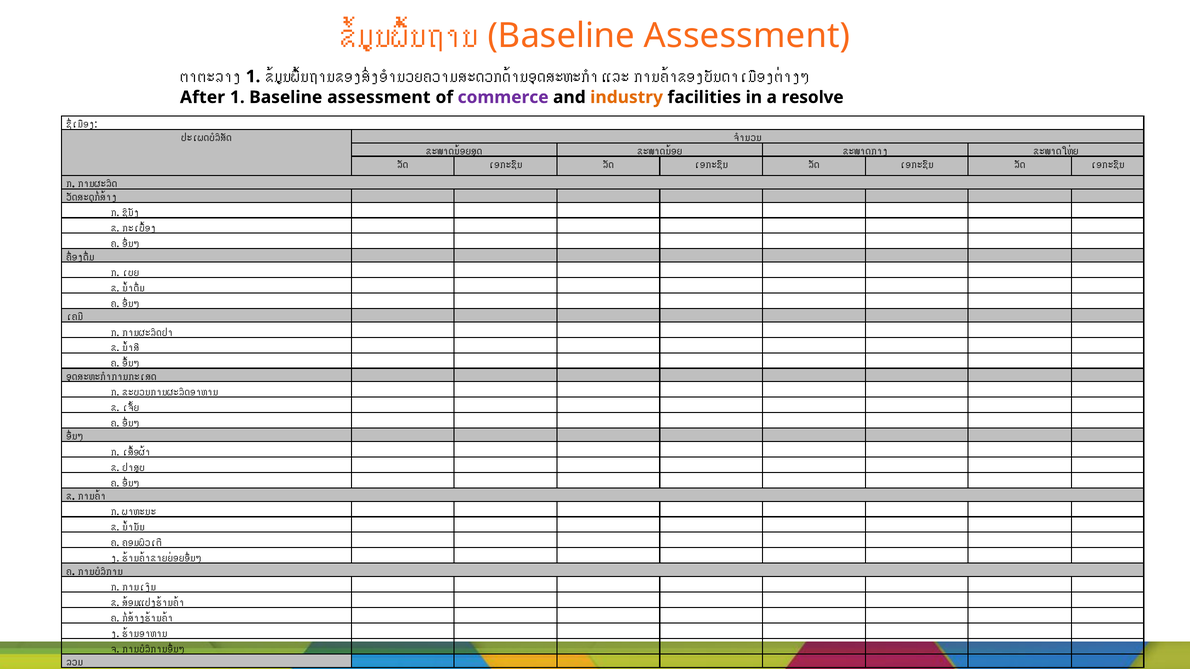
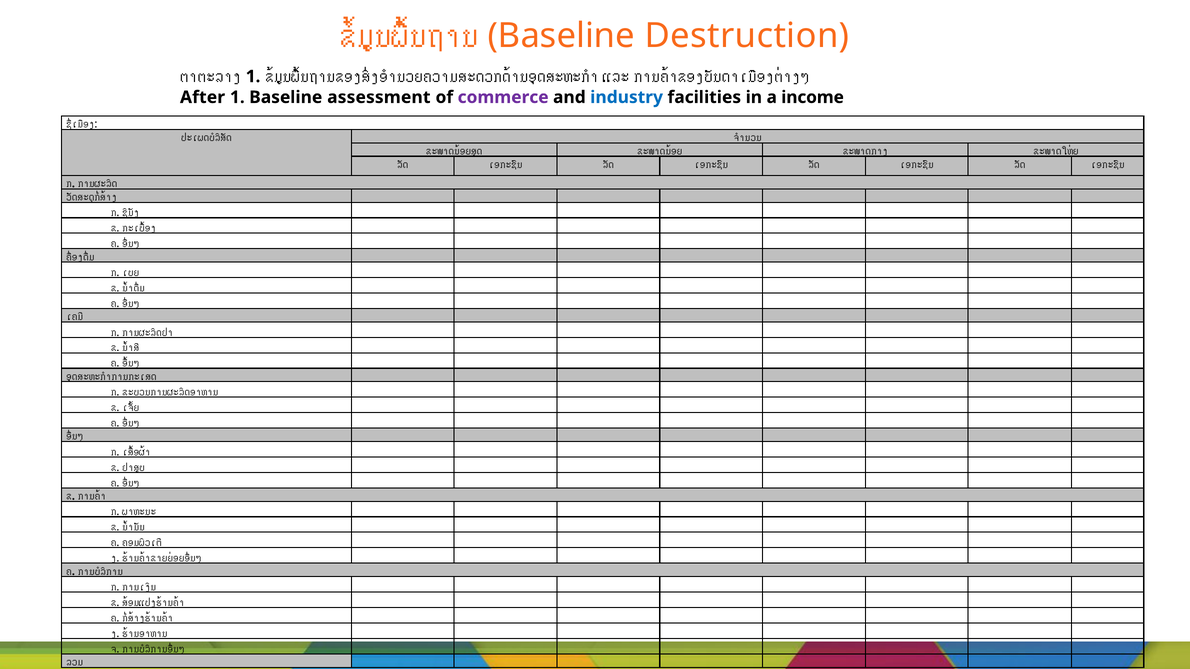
Assessment: Assessment -> Destruction (747, 36)
industry colour: orange -> blue (627, 97)
resolve: resolve -> income (813, 97)
